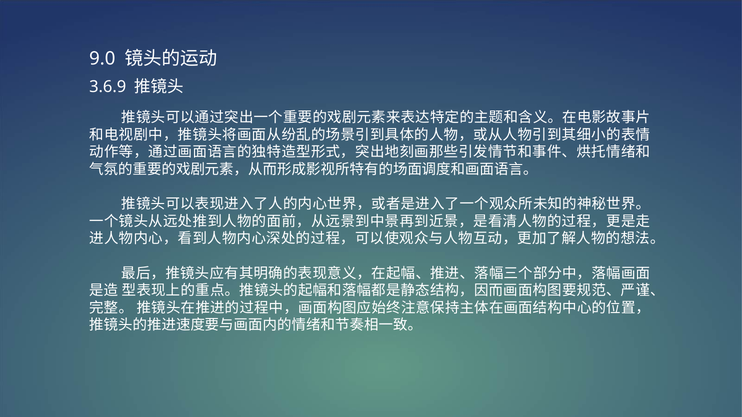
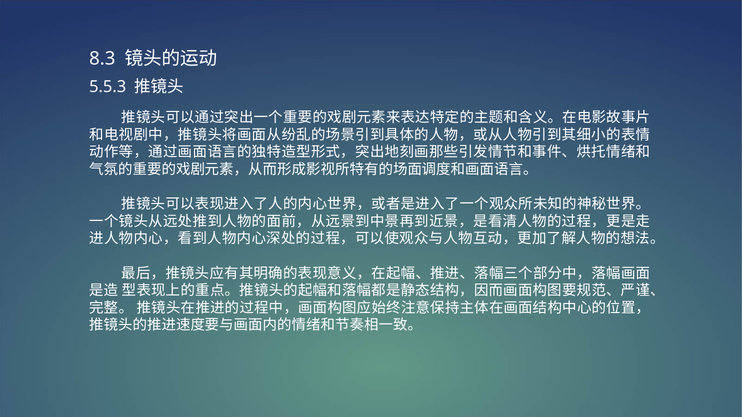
9.0: 9.0 -> 8.3 (102, 59)
3.6.9: 3.6.9 -> 5.5.3 (108, 87)
